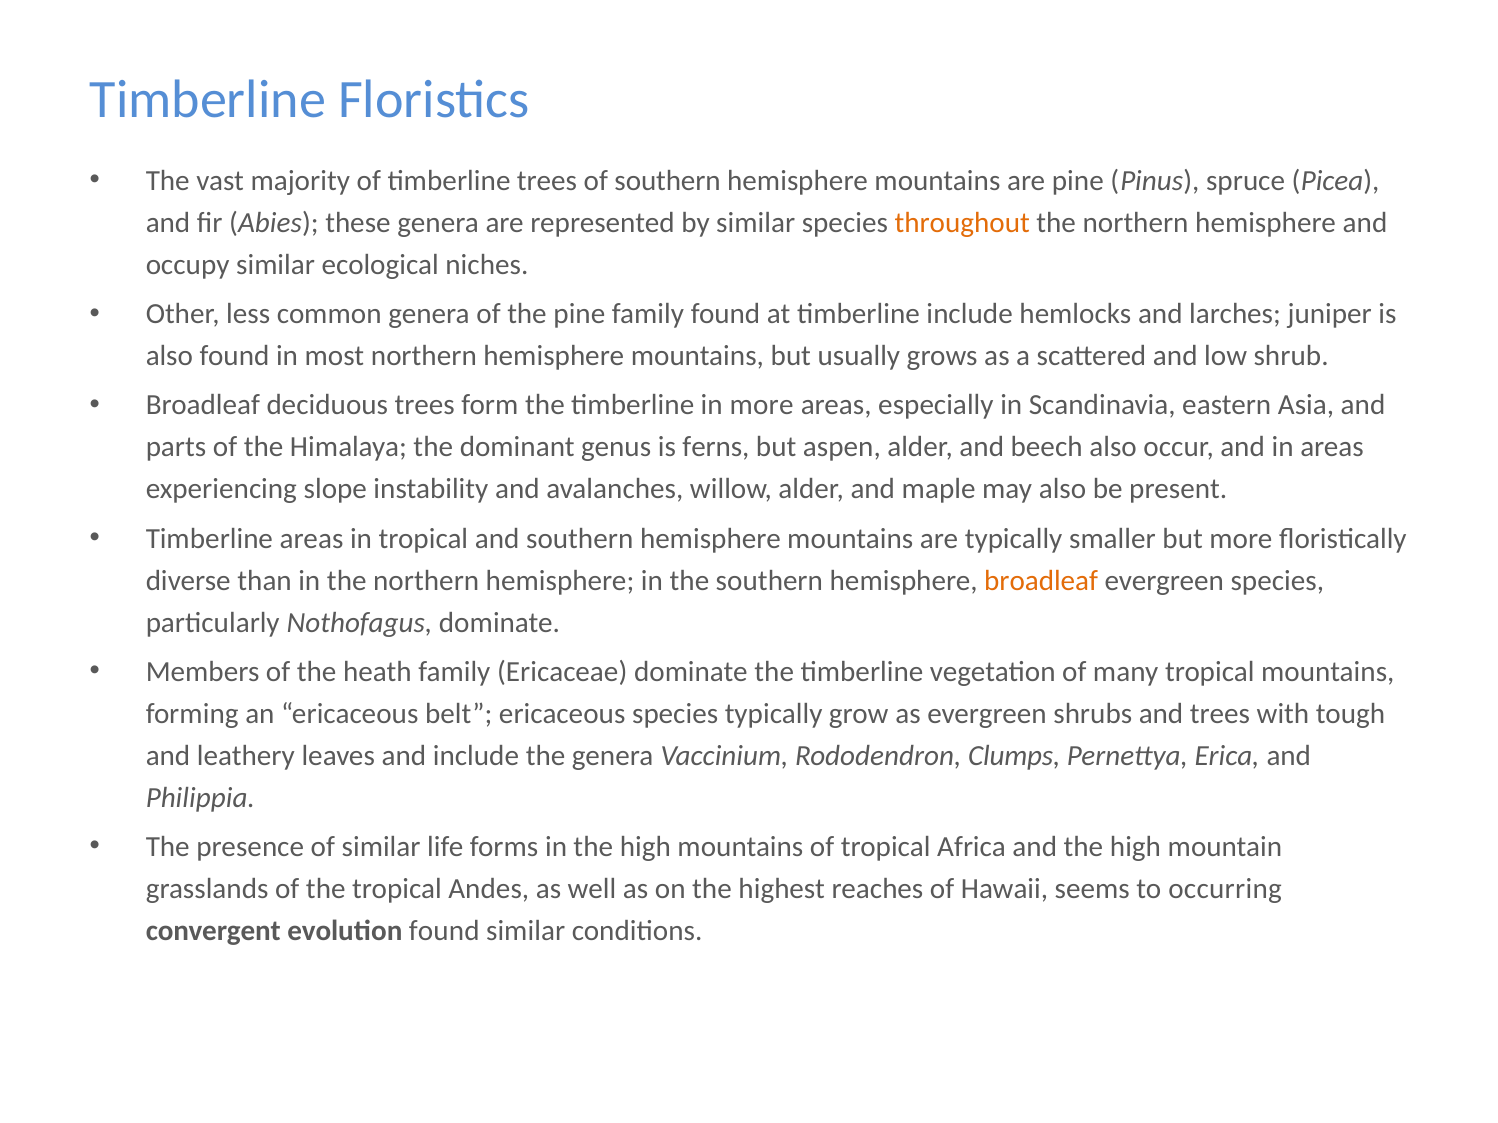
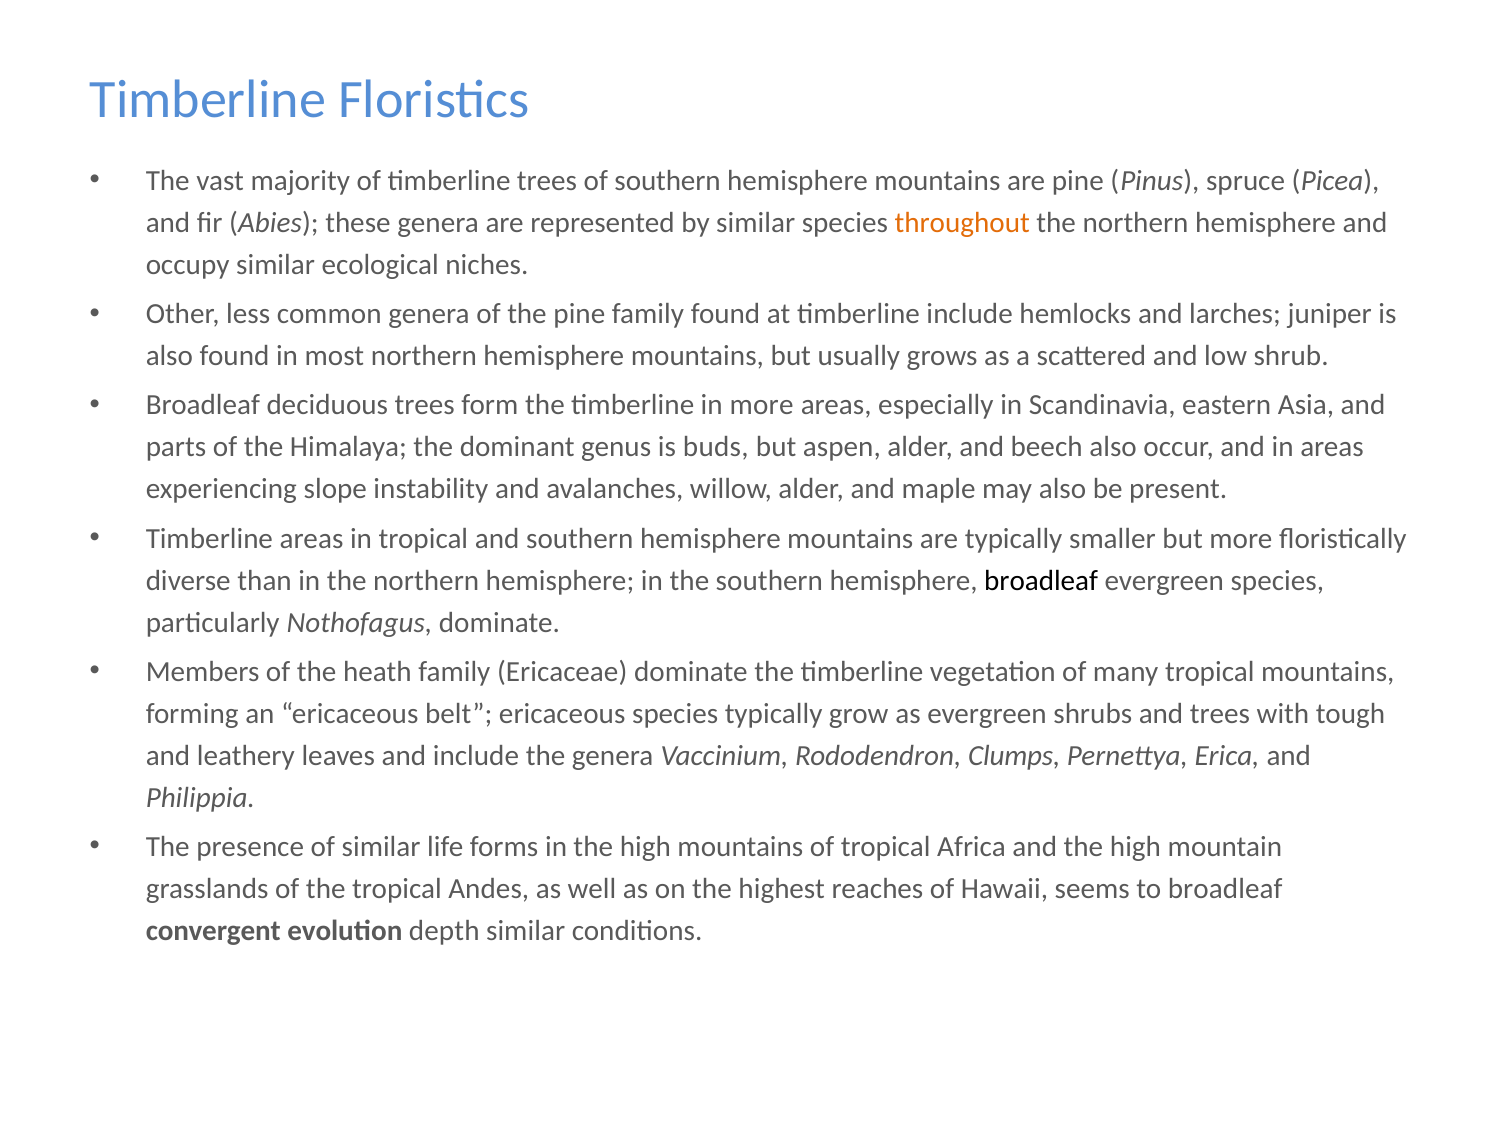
ferns: ferns -> buds (716, 447)
broadleaf colour: orange -> black (1041, 581)
to occurring: occurring -> broadleaf (1225, 889)
evolution found: found -> depth (444, 931)
